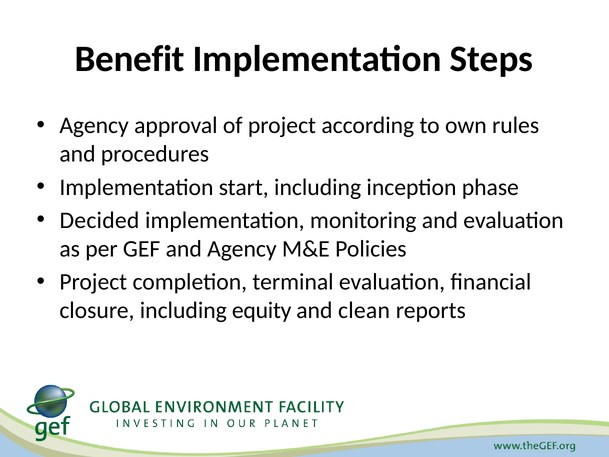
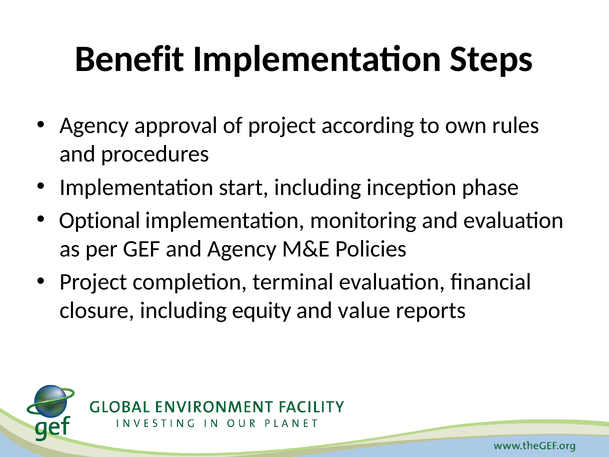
Decided: Decided -> Optional (100, 220)
clean: clean -> value (364, 310)
